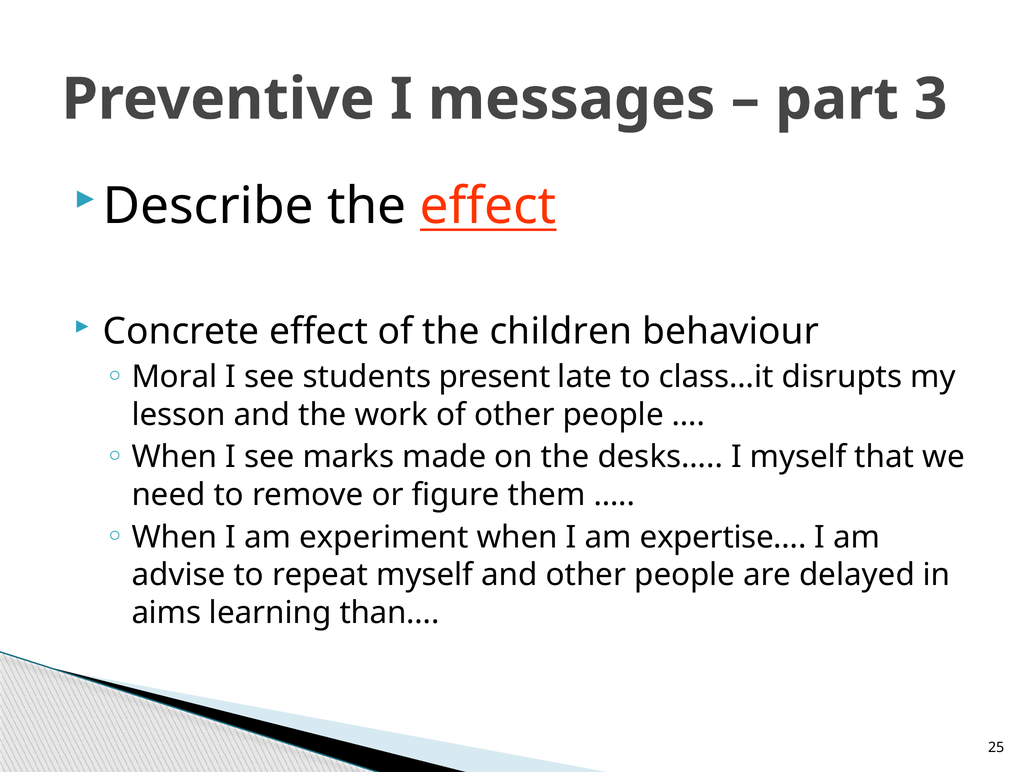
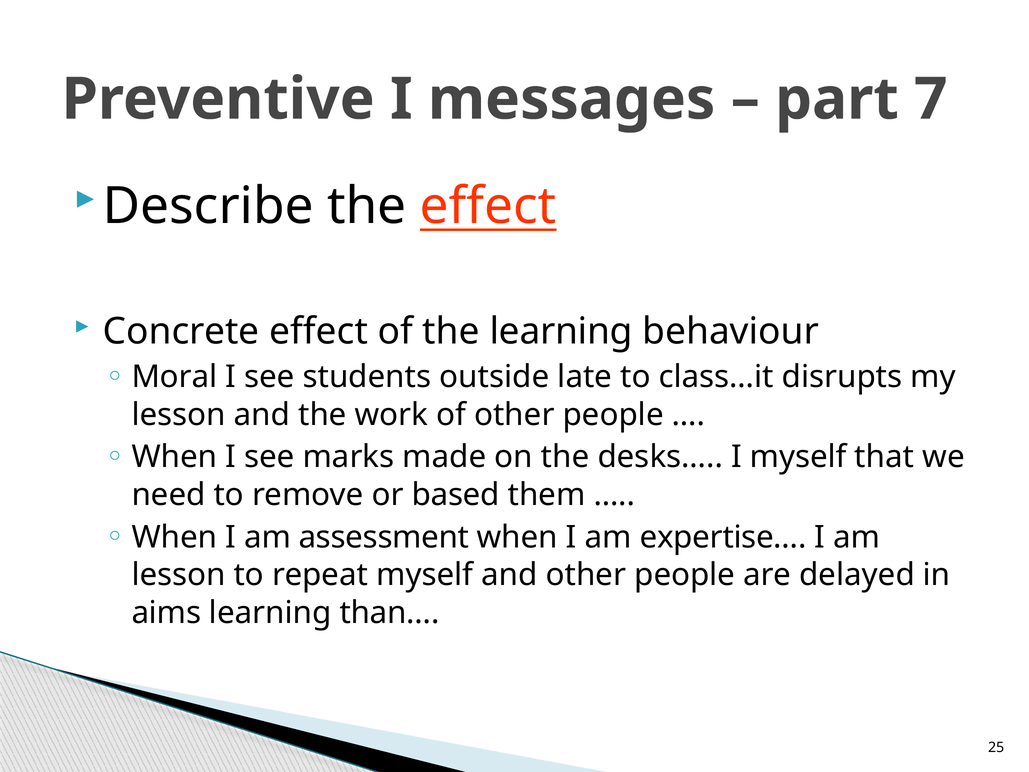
3: 3 -> 7 (931, 99)
the children: children -> learning (561, 332)
present: present -> outside (494, 377)
figure: figure -> based (456, 495)
experiment: experiment -> assessment (384, 537)
advise: advise -> lesson (179, 575)
